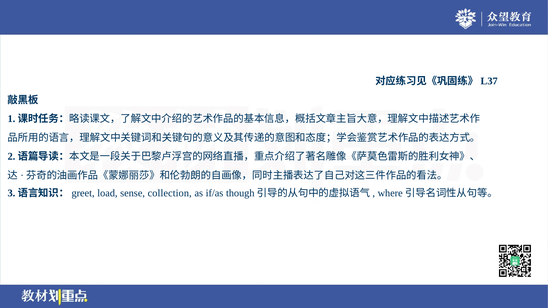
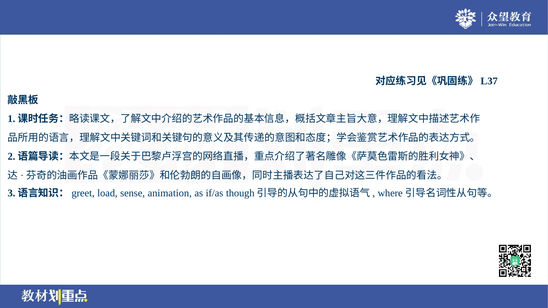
collection: collection -> animation (170, 193)
